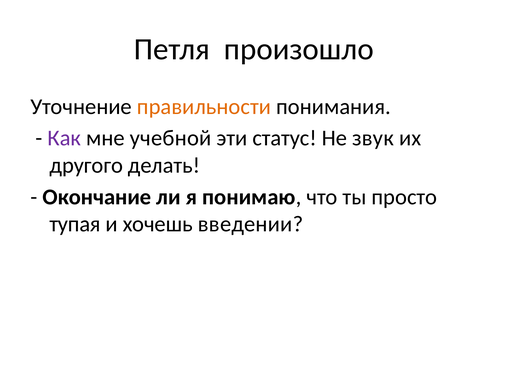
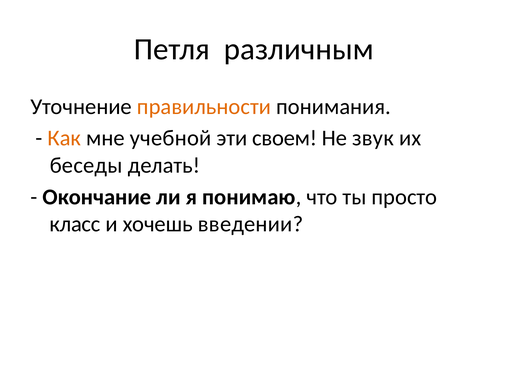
произошло: произошло -> различным (299, 49)
Как colour: purple -> orange (64, 138)
статус: статус -> своем (285, 138)
другого: другого -> беседы (86, 165)
тупая: тупая -> класс (75, 224)
